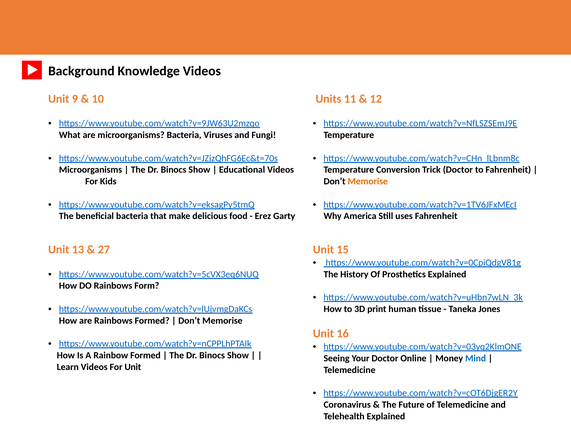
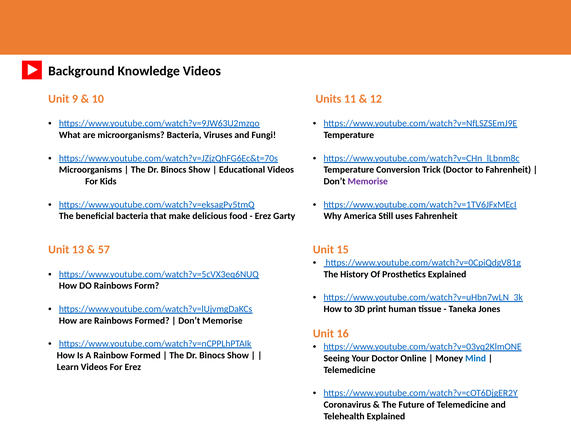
Memorise colour: orange -> purple (368, 181)
27: 27 -> 57 (104, 250)
For Unit: Unit -> Erez (133, 367)
